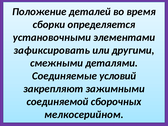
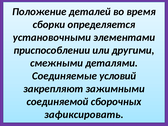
зафиксировать: зафиксировать -> приспособлении (52, 50)
мелкосерийном: мелкосерийном -> зафиксировать (84, 115)
